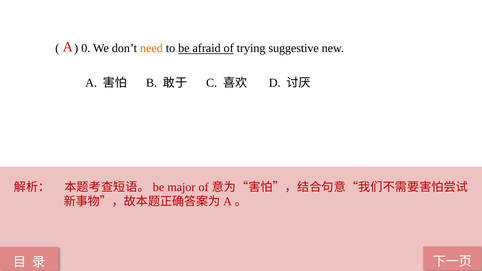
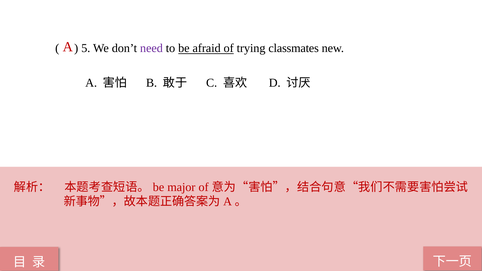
0: 0 -> 5 (86, 48)
need colour: orange -> purple (151, 48)
suggestive: suggestive -> classmates (294, 48)
